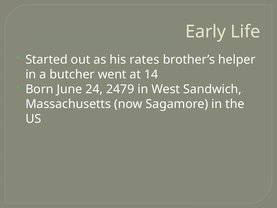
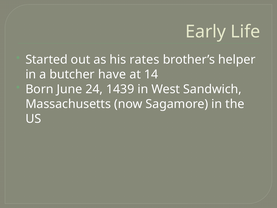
went: went -> have (112, 74)
2479: 2479 -> 1439 (120, 89)
